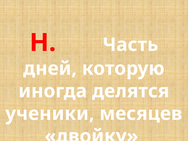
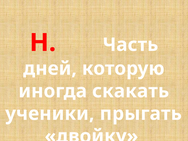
делятся: делятся -> скакать (131, 91)
месяцев: месяцев -> прыгать (141, 114)
